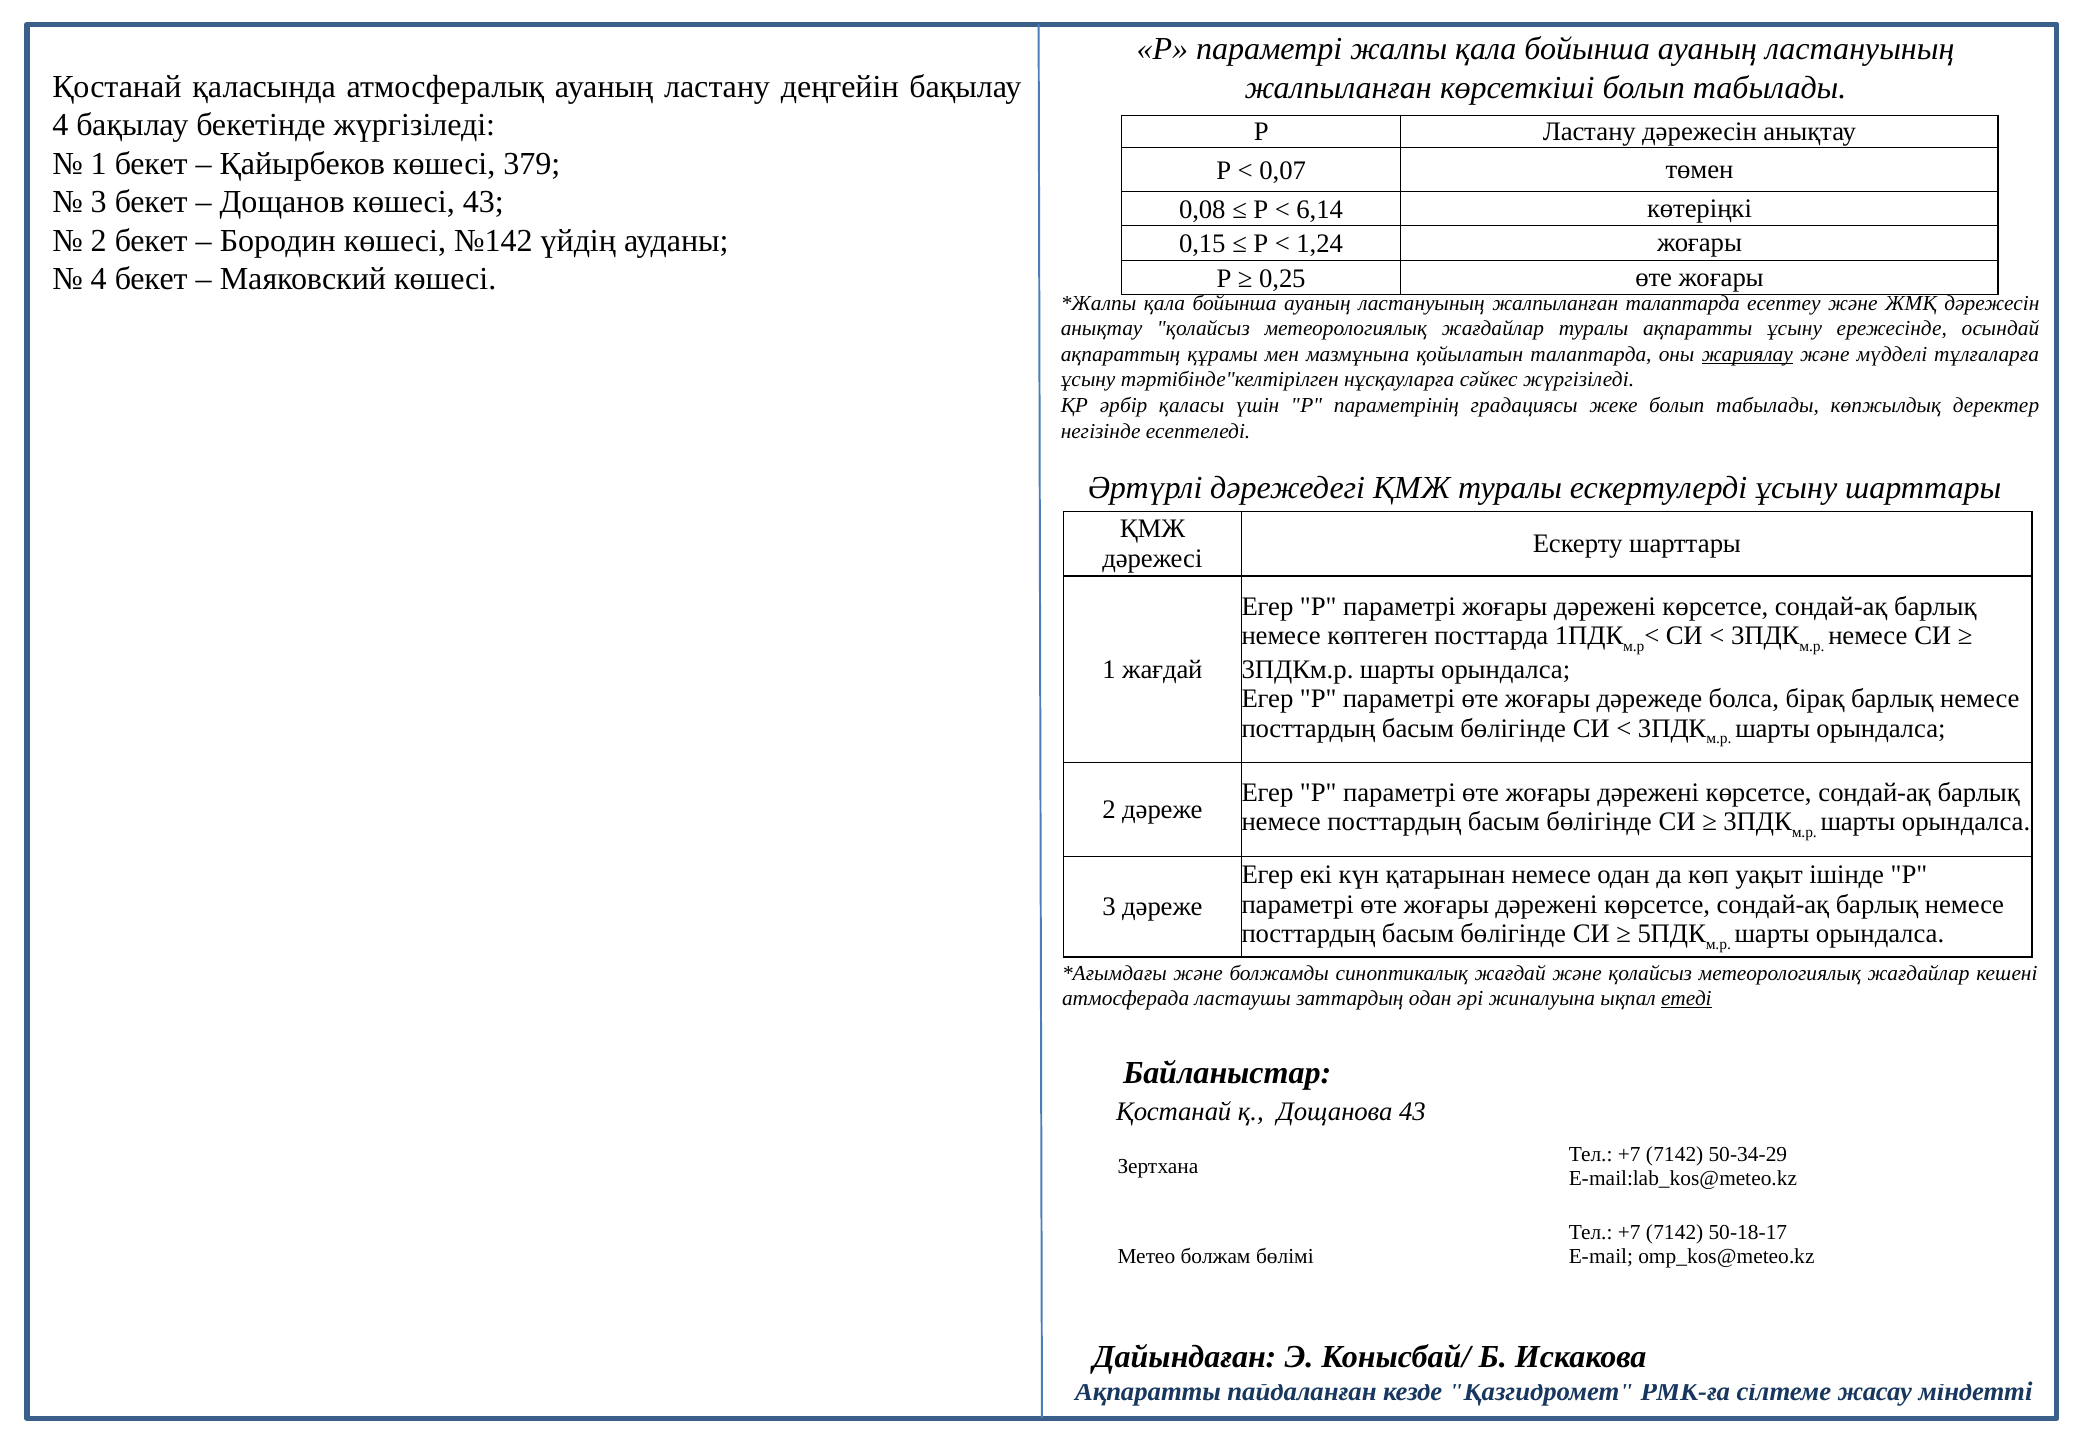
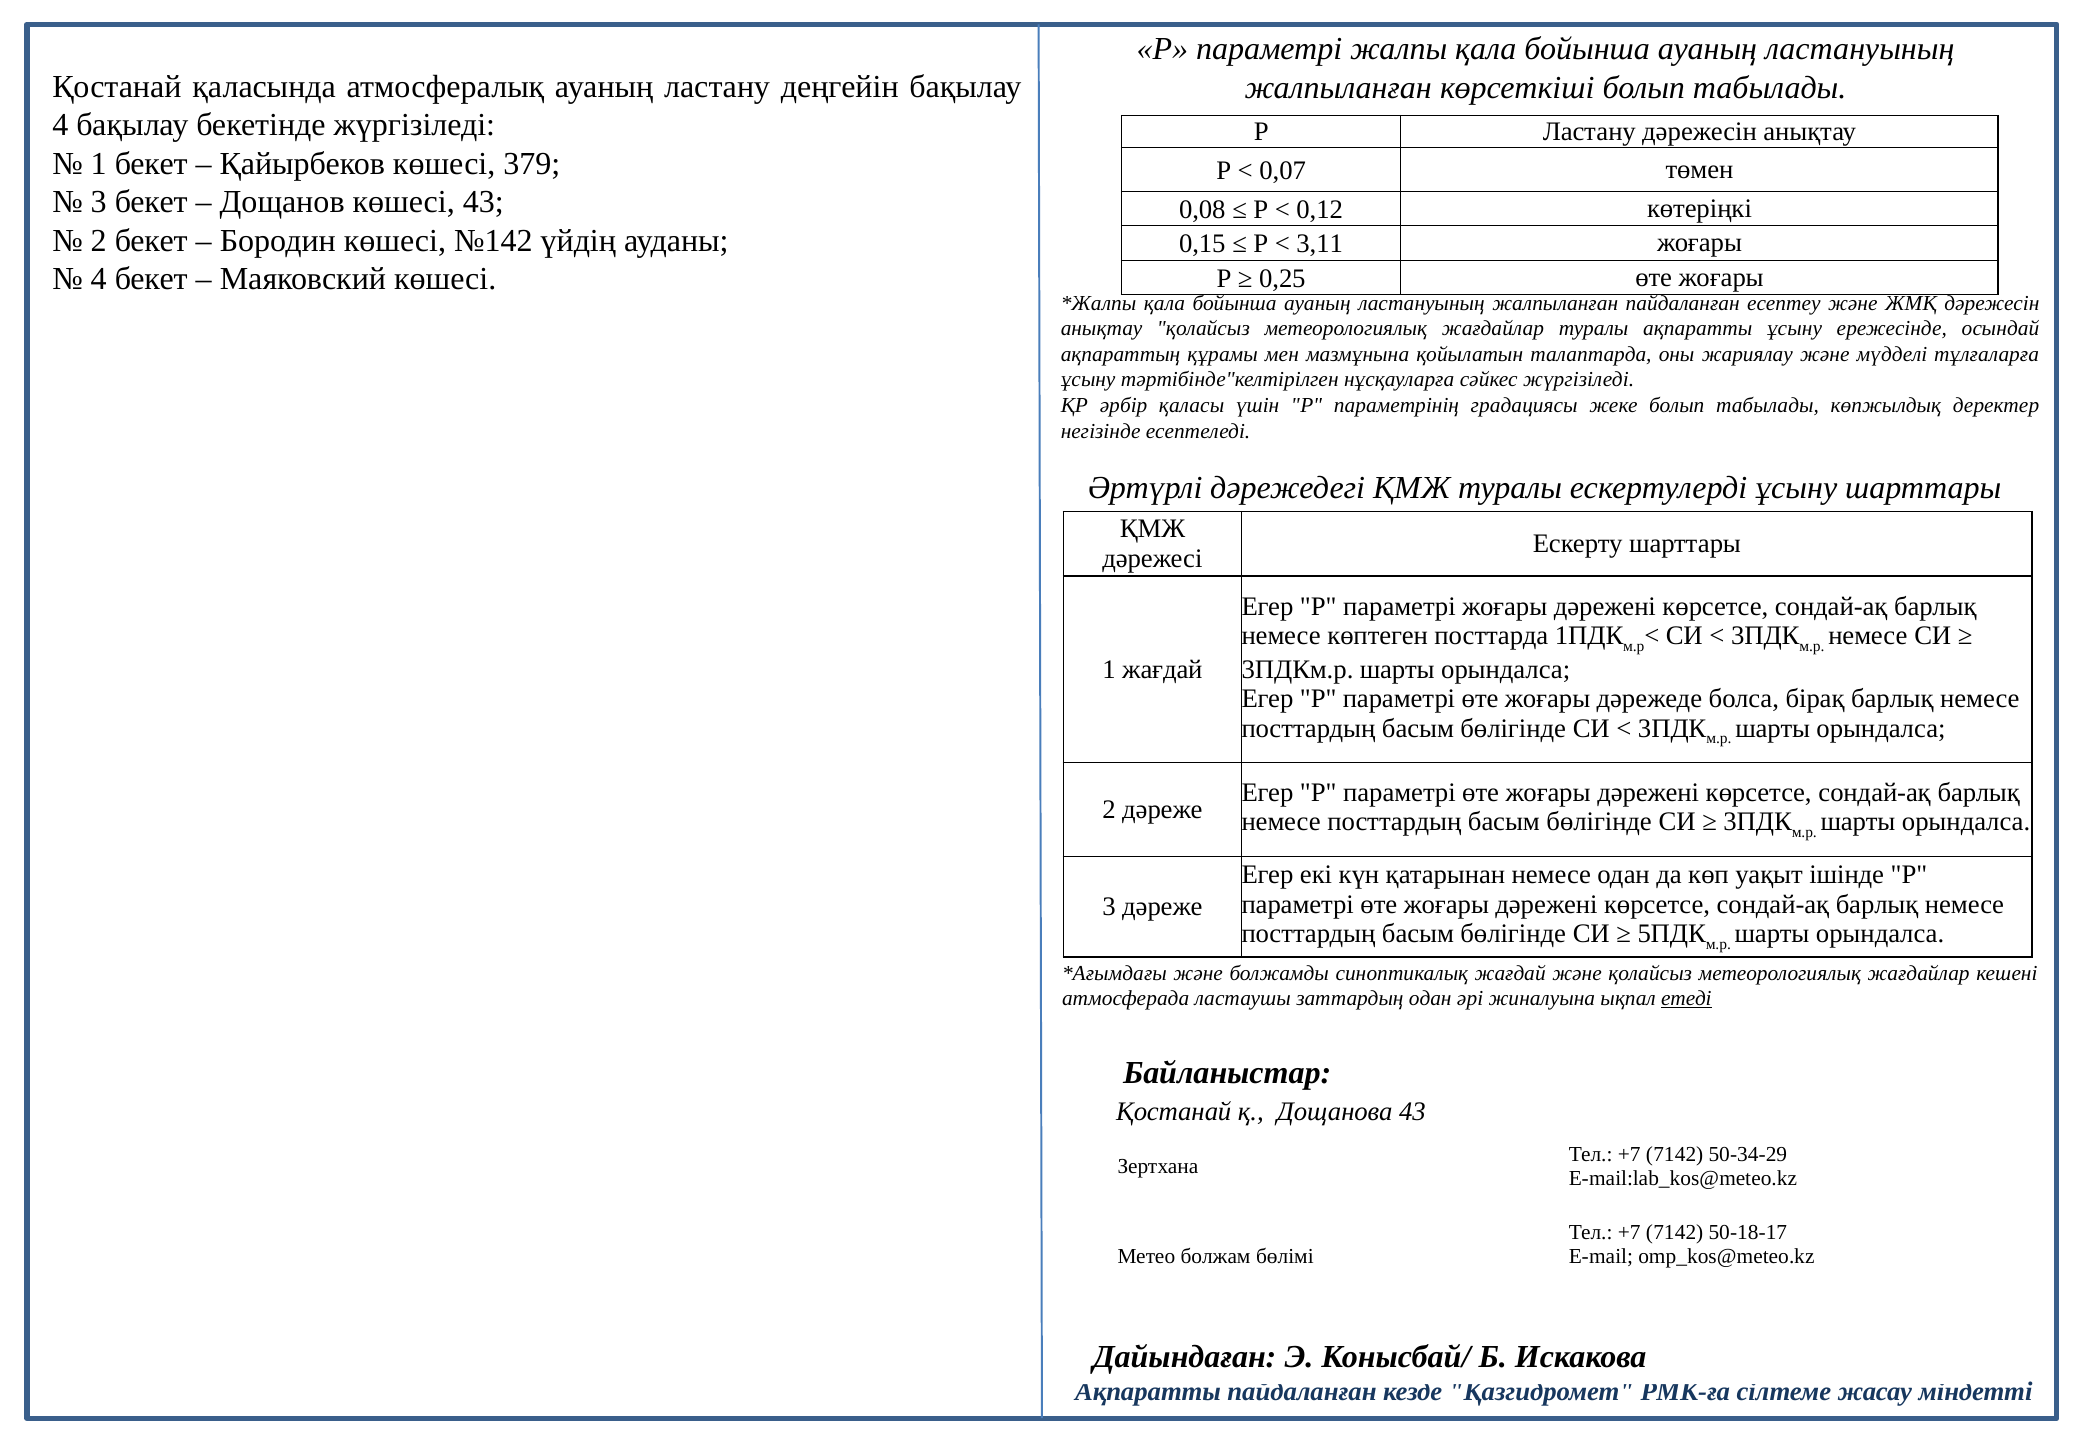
6,14: 6,14 -> 0,12 (1320, 210)
1,24: 1,24 -> 3,11 (1320, 244)
жалпыланған талаптарда: талаптарда -> пайдаланған (1683, 303)
жариялау underline: present -> none (1747, 354)
